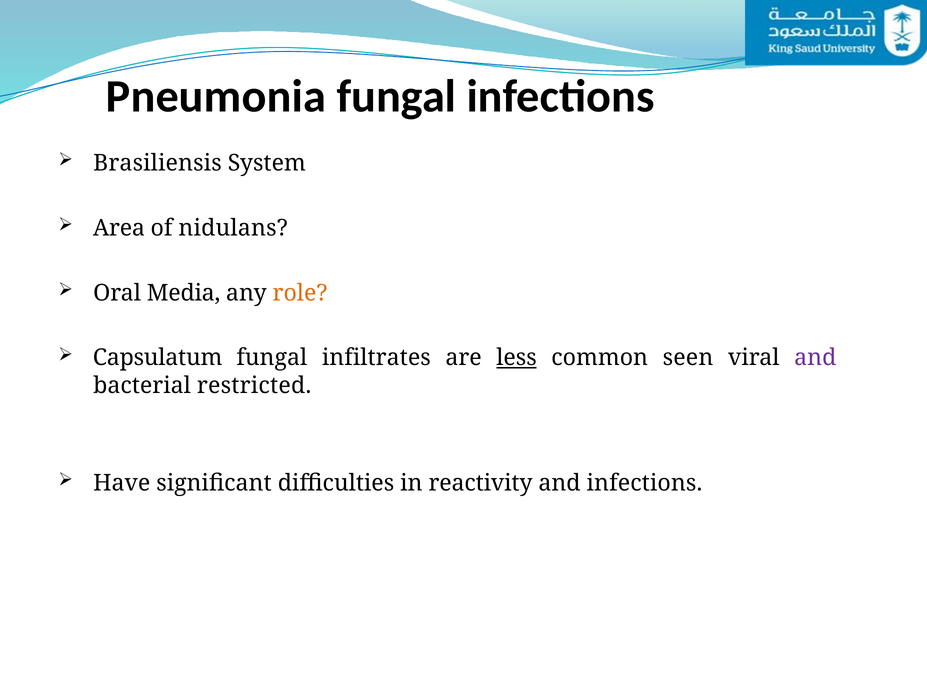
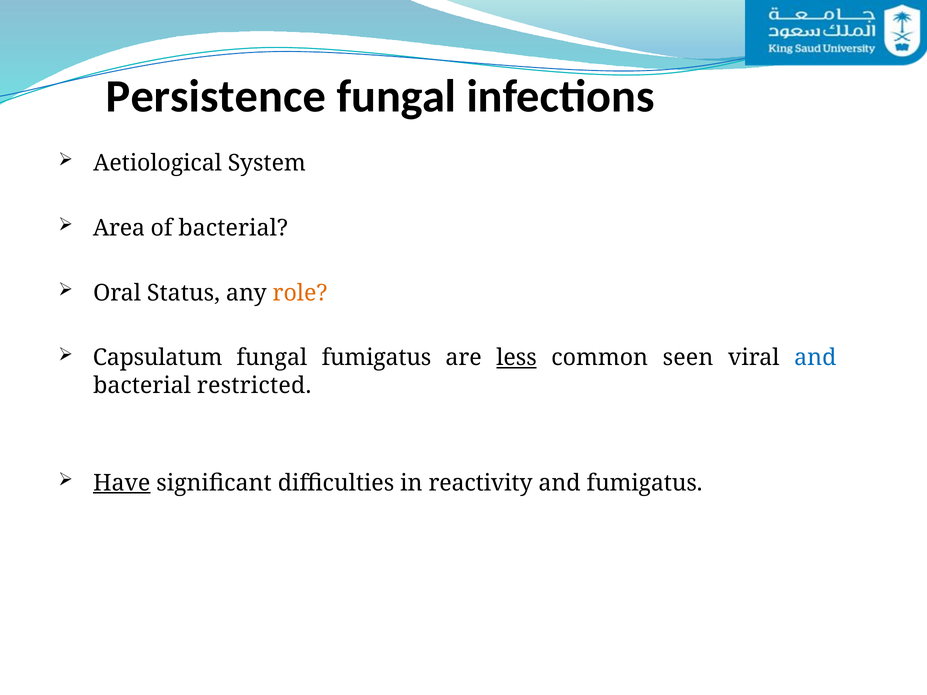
Pneumonia: Pneumonia -> Persistence (216, 97)
Brasiliensis: Brasiliensis -> Aetiological (158, 163)
of nidulans: nidulans -> bacterial (233, 228)
Media: Media -> Status (183, 293)
fungal infiltrates: infiltrates -> fumigatus (376, 358)
and colour: purple -> blue (815, 358)
Have underline: none -> present (122, 483)
and infections: infections -> fumigatus (645, 483)
